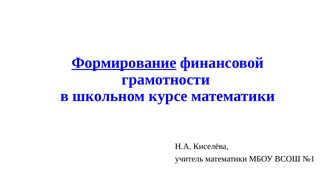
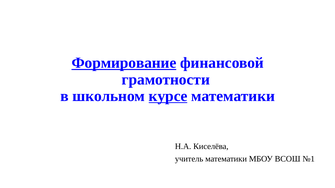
курсе underline: none -> present (168, 96)
